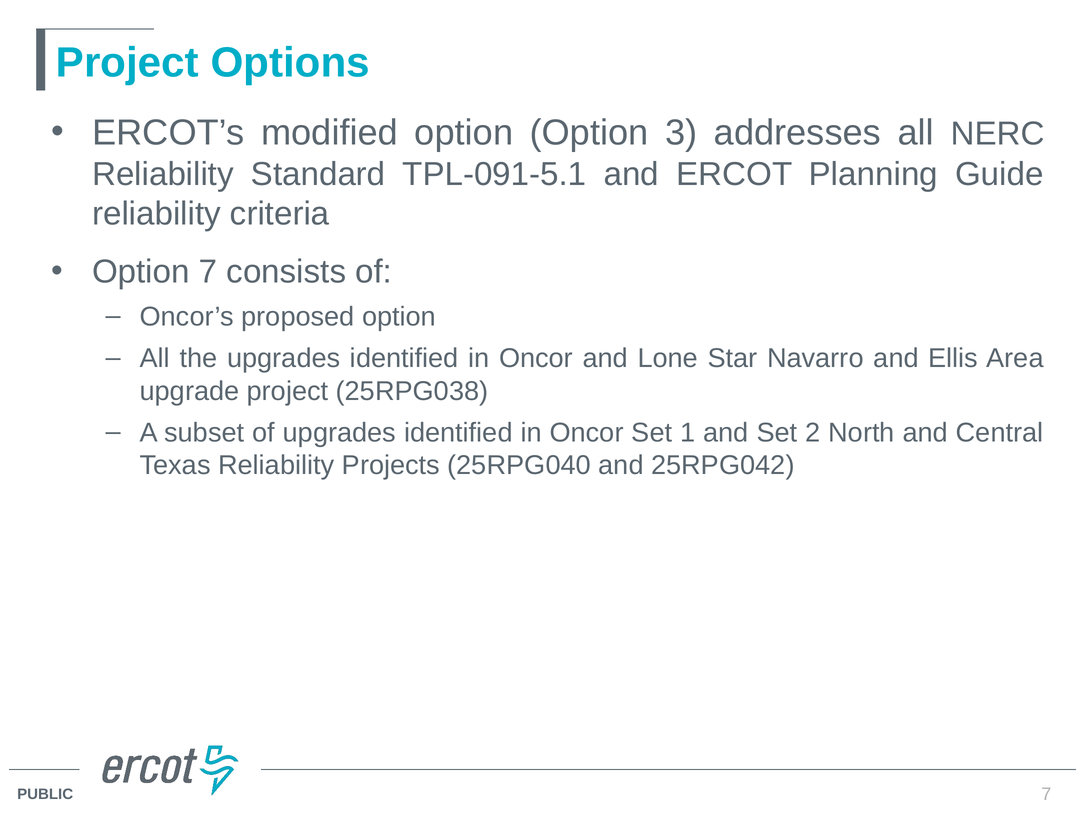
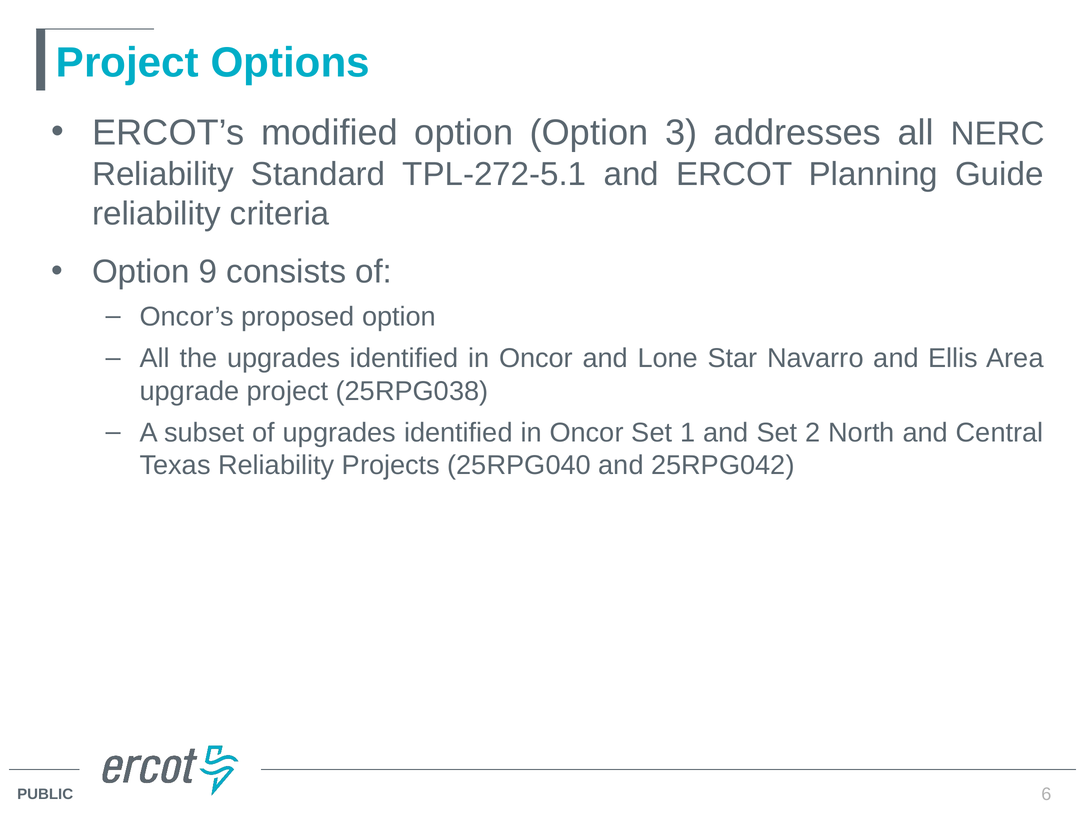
TPL-091-5.1: TPL-091-5.1 -> TPL-272-5.1 (494, 174)
Option 7: 7 -> 9 (208, 272)
7: 7 -> 6 (1046, 794)
